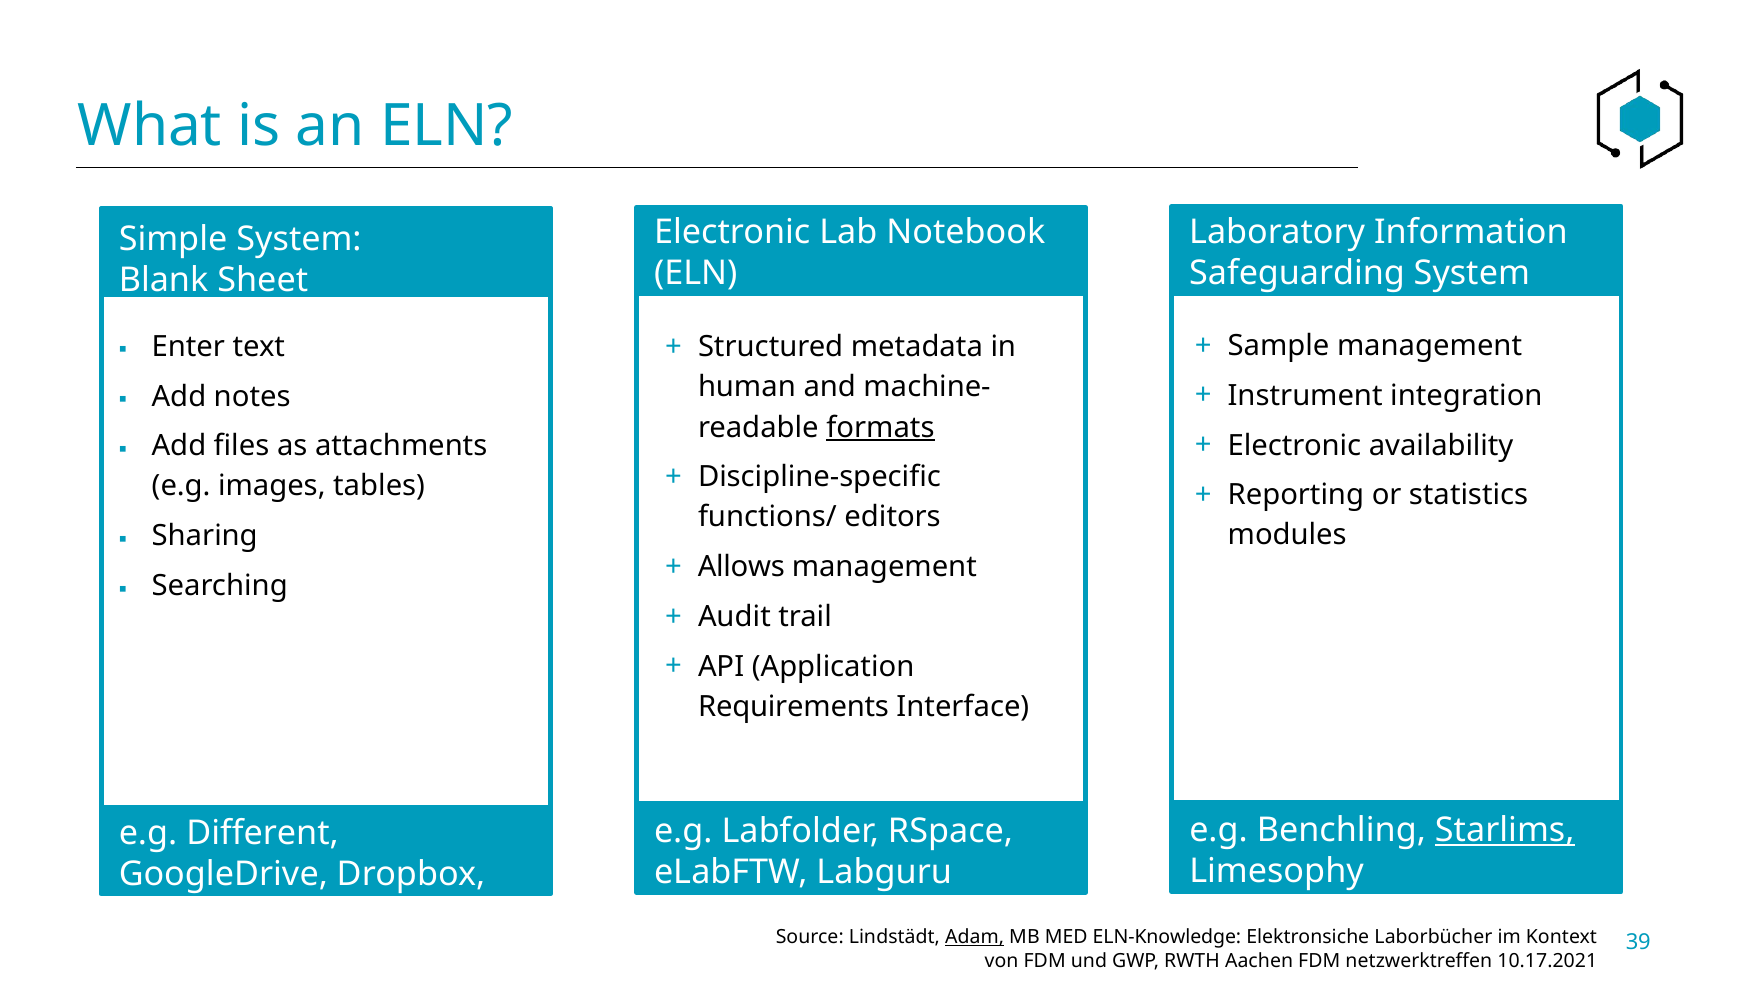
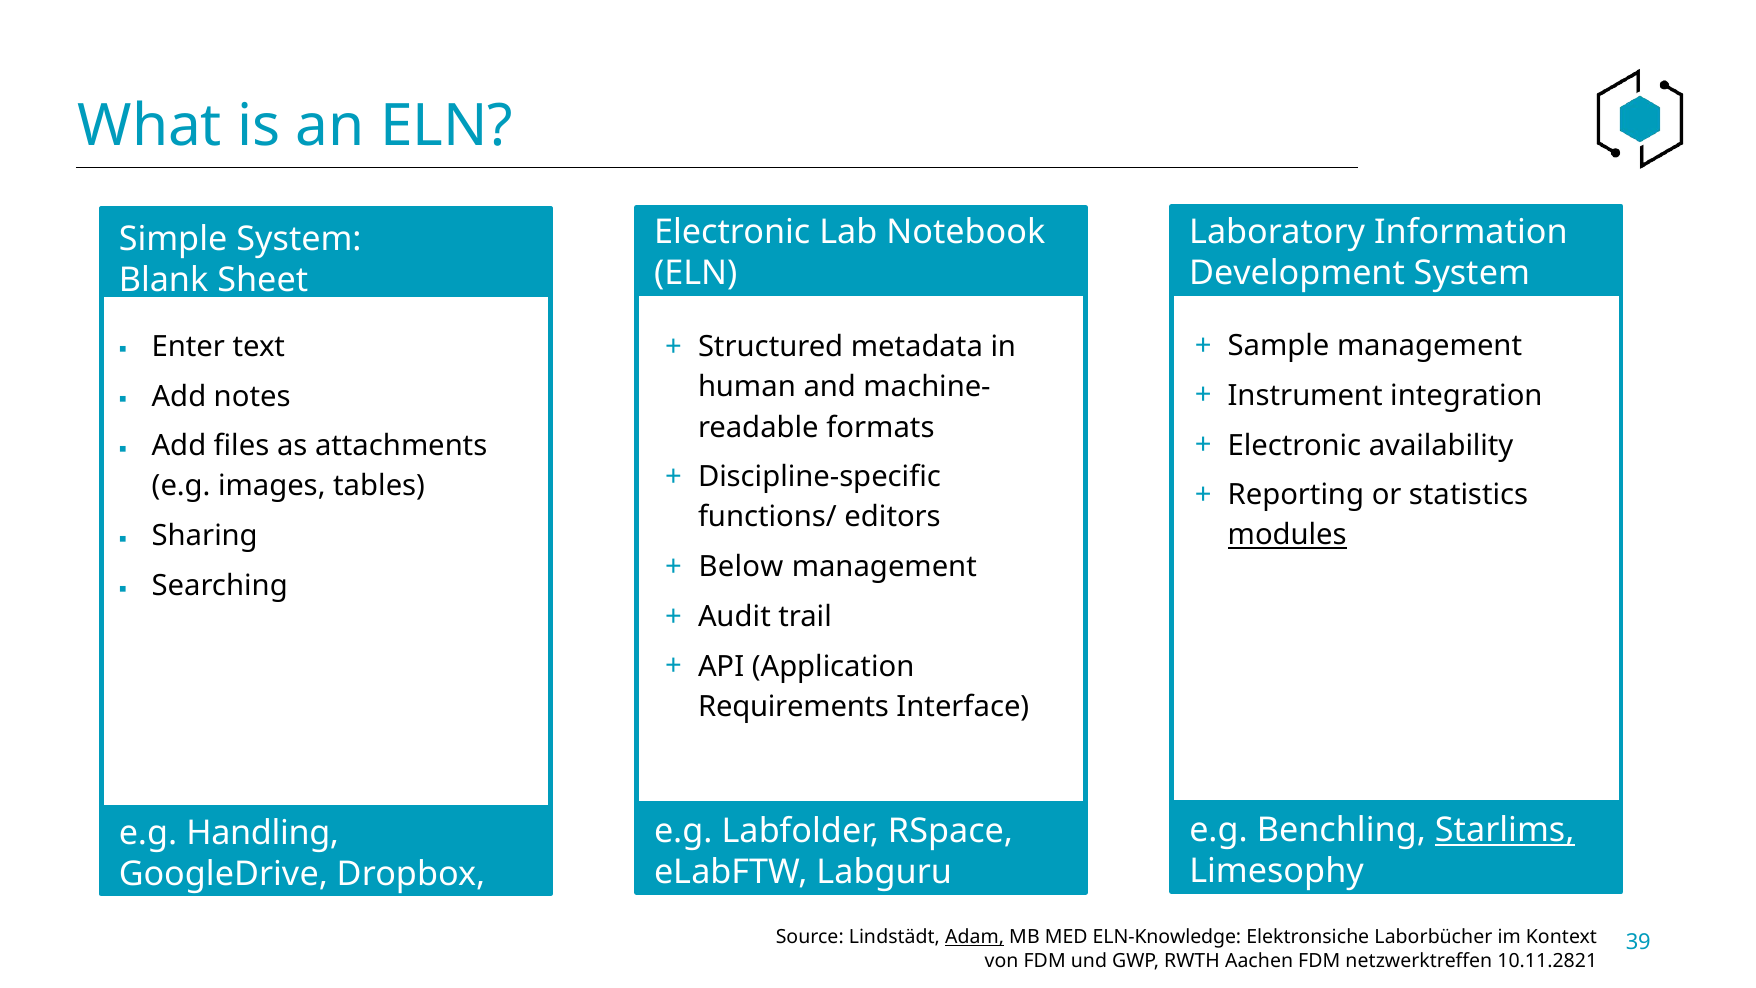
Safeguarding: Safeguarding -> Development (1297, 273)
formats underline: present -> none (880, 427)
modules underline: none -> present (1287, 535)
Allows: Allows -> Below (741, 567)
Different: Different -> Handling (263, 833)
10.17.2021: 10.17.2021 -> 10.11.2821 (1547, 961)
